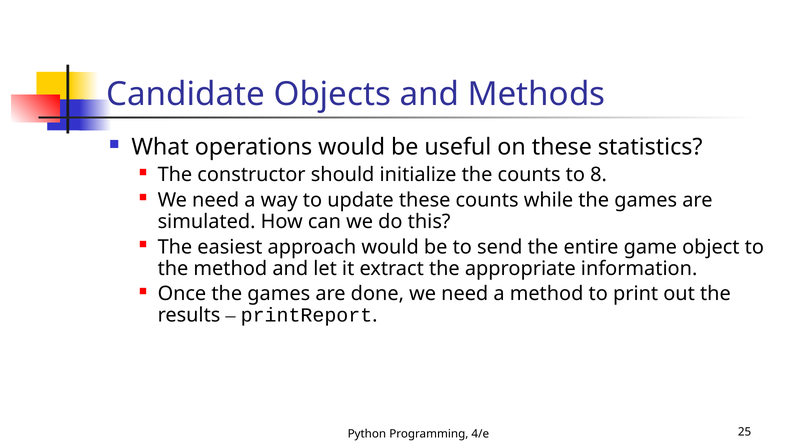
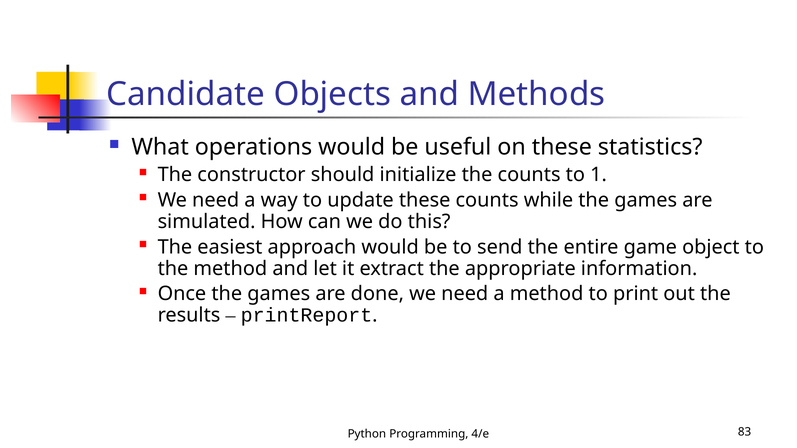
8: 8 -> 1 (599, 175)
25: 25 -> 83 (745, 432)
